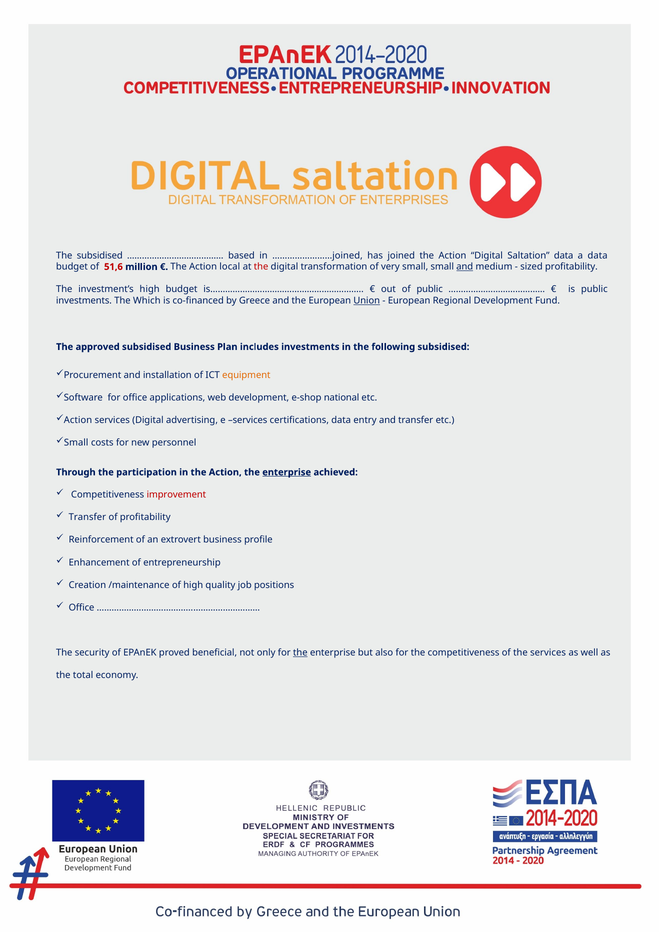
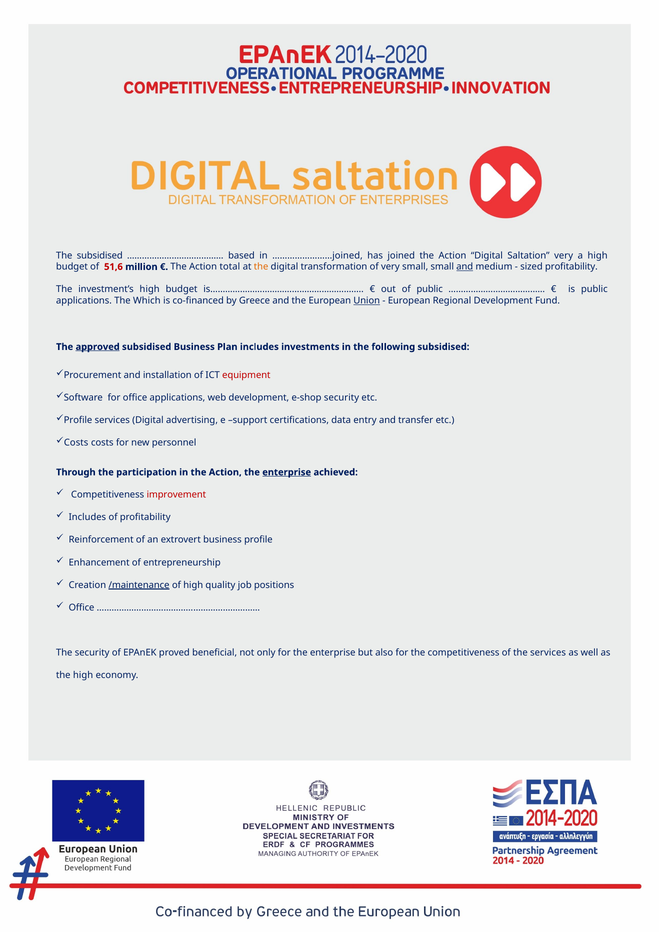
Saltation data: data -> very (564, 256)
a data: data -> high (598, 256)
local: local -> total (230, 267)
the colour: red -> orange (261, 267)
investments: investments -> applications (84, 301)
approved underline: none -> present (98, 347)
equipment colour: orange -> red (246, 375)
e-shop national: national -> security (342, 398)
Action: Action -> Profile (78, 420)
e services: services -> support (248, 420)
Small: Small -> Costs (76, 443)
Transfer: Transfer -> Includes (87, 517)
/maintenance underline: none -> present (139, 585)
the underline: present -> none (300, 653)
the total: total -> high (83, 675)
